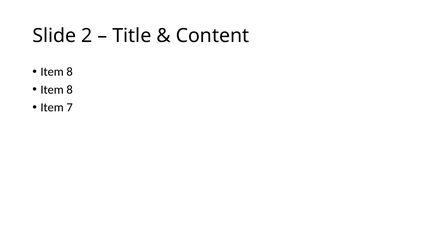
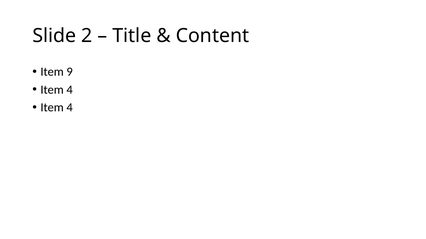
8: 8 -> 9 (70, 72)
8: 8 -> 4 (70, 90)
7: 7 -> 4 (70, 108)
